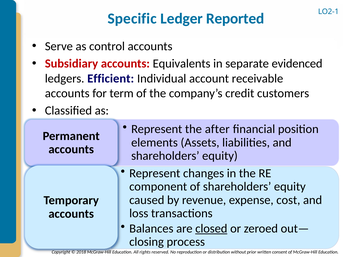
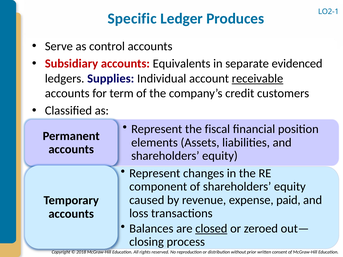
Reported: Reported -> Produces (235, 19)
Efficient: Efficient -> Supplies (111, 79)
receivable underline: none -> present (257, 79)
after: after -> fiscal (217, 129)
cost: cost -> paid (288, 200)
